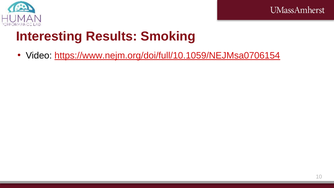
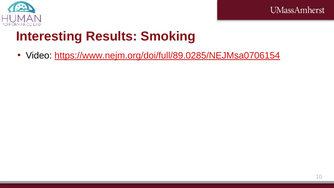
https://www.nejm.org/doi/full/10.1059/NEJMsa0706154: https://www.nejm.org/doi/full/10.1059/NEJMsa0706154 -> https://www.nejm.org/doi/full/89.0285/NEJMsa0706154 (167, 55)
